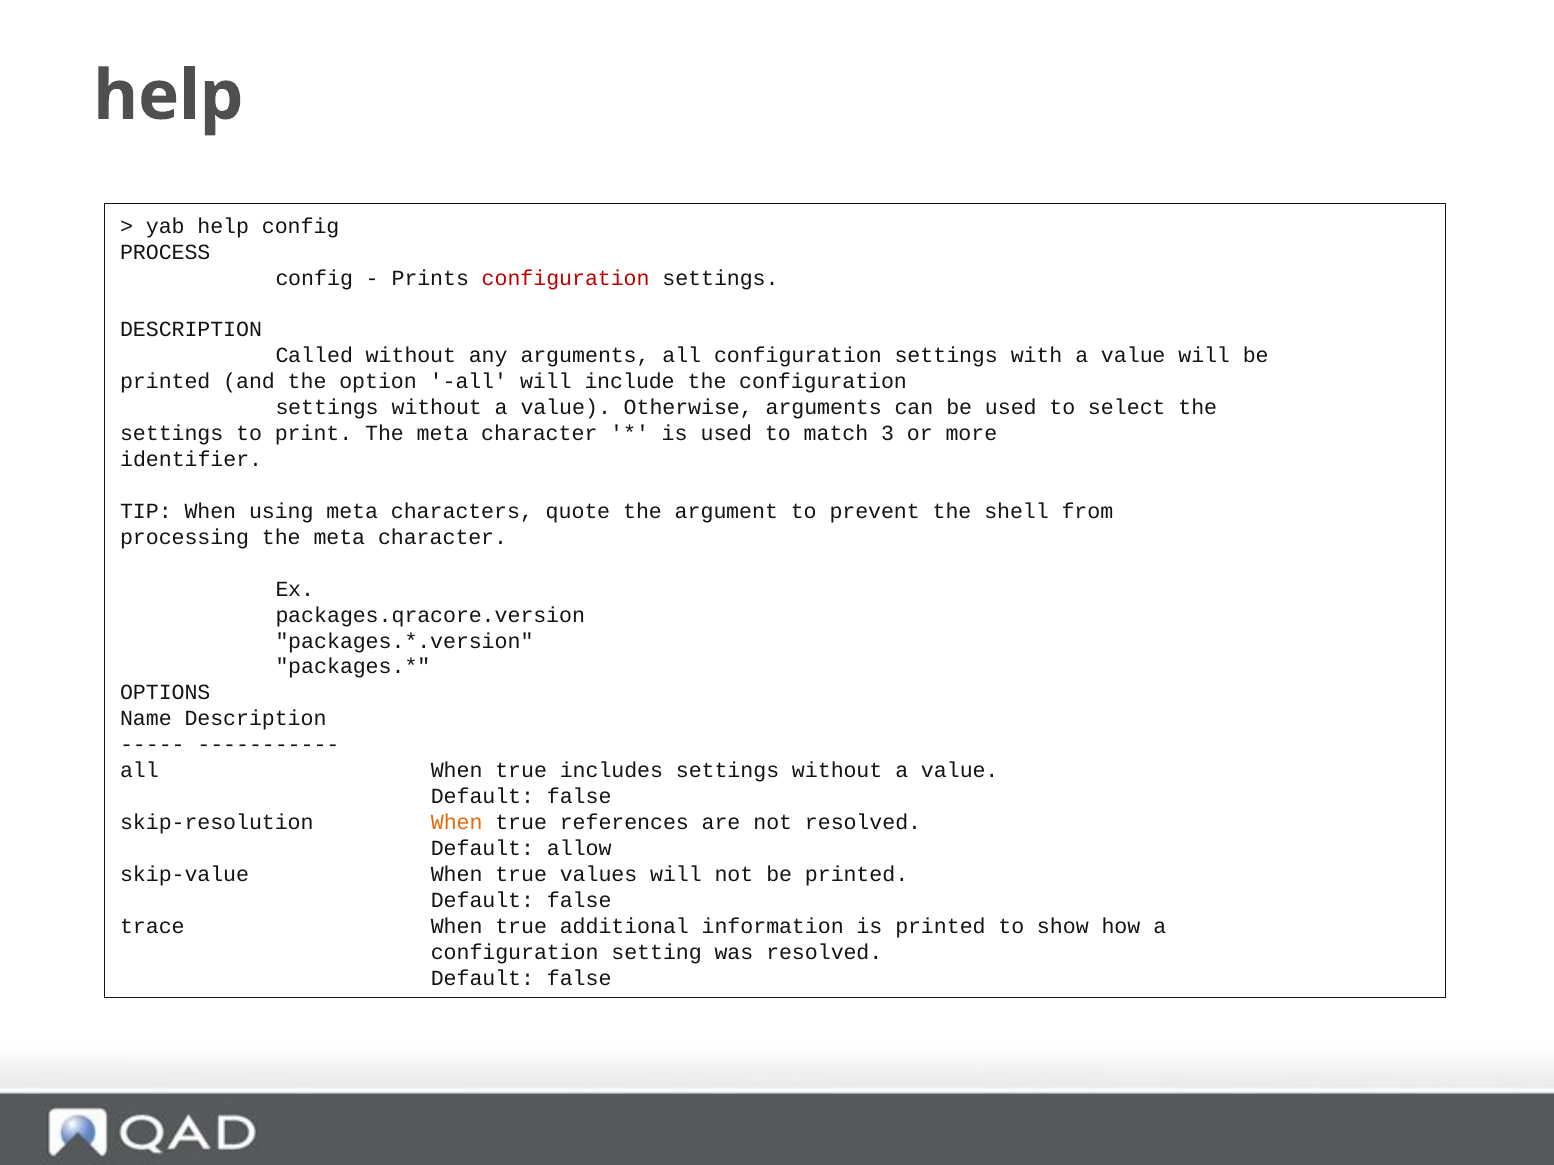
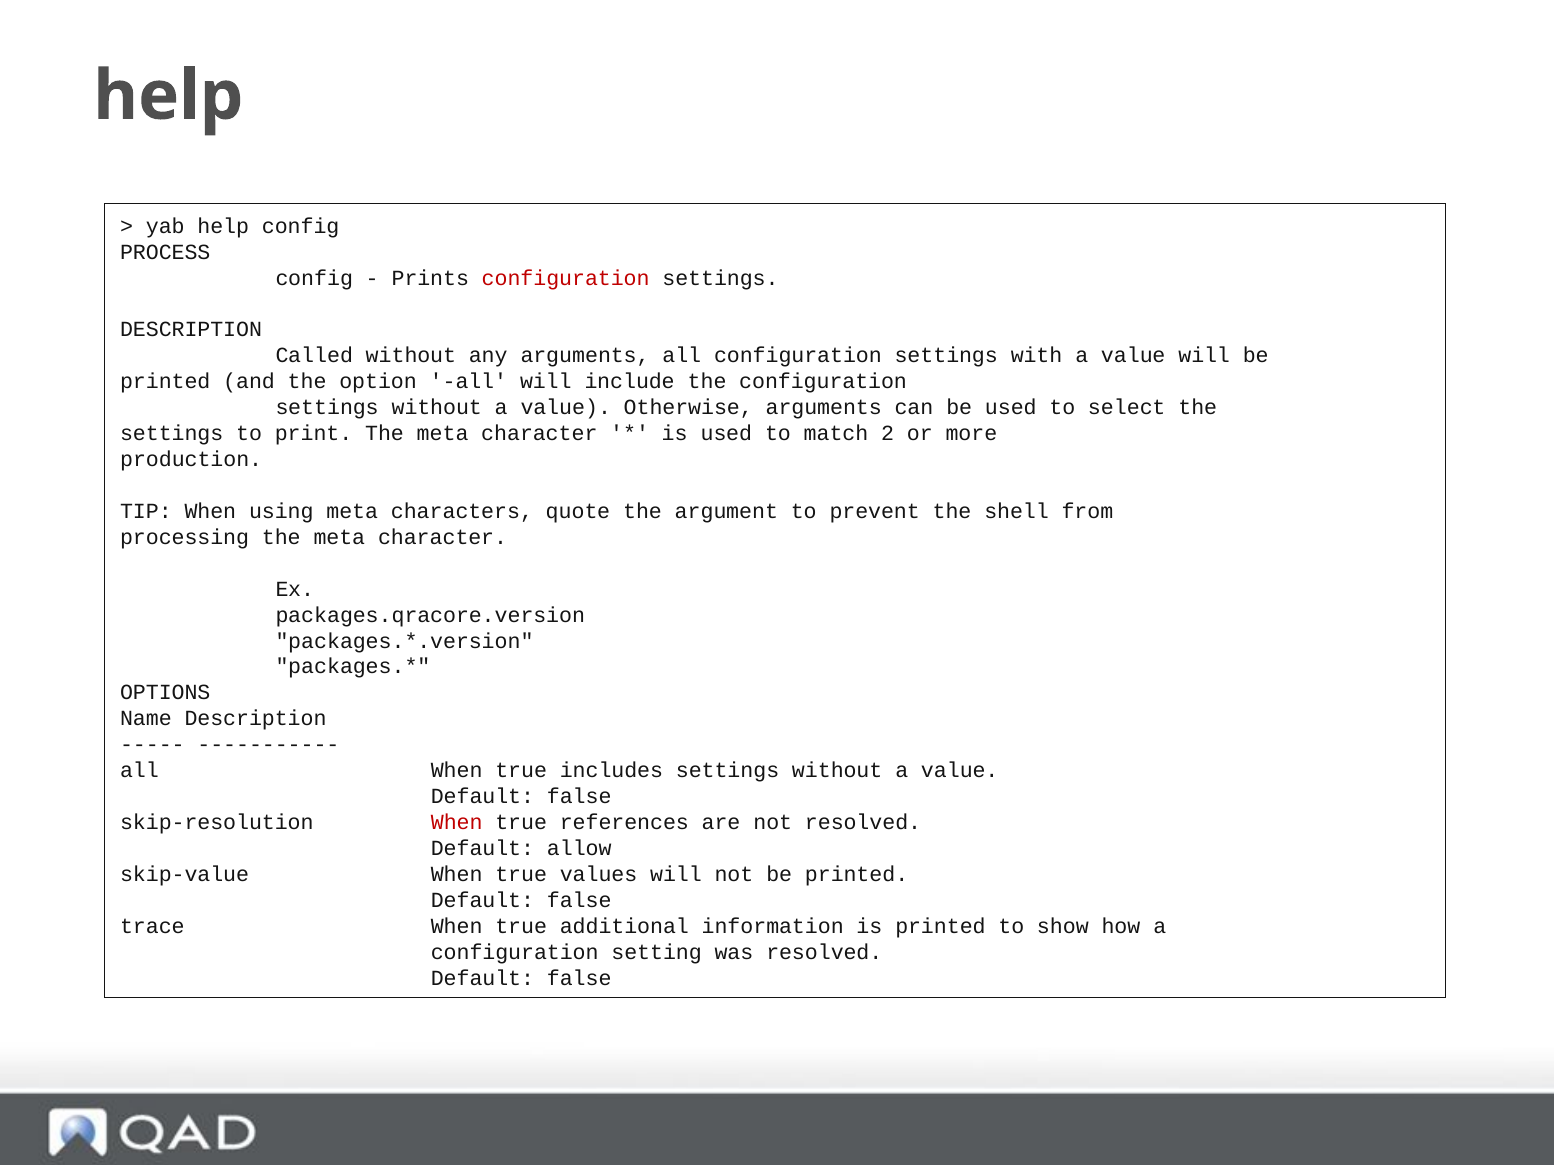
3: 3 -> 2 (888, 434)
identifier: identifier -> production (191, 460)
When colour: orange -> red (457, 823)
